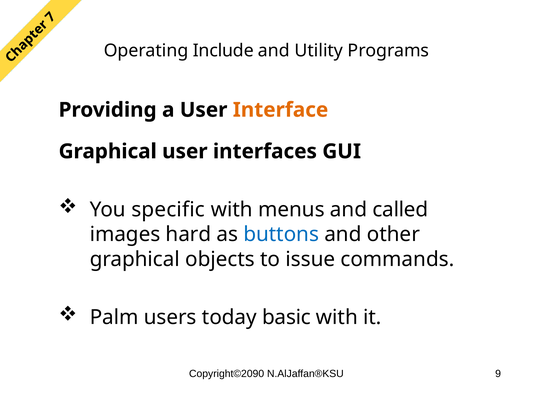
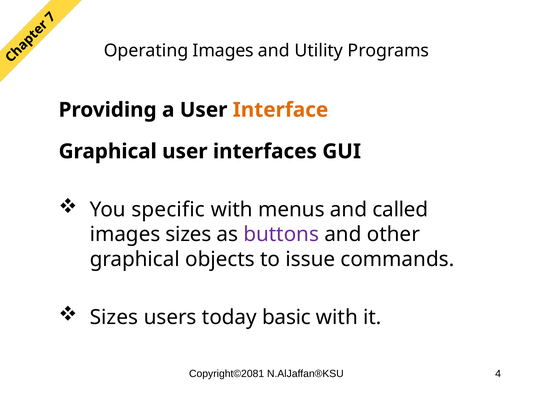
Operating Include: Include -> Images (223, 51)
images hard: hard -> sizes (188, 234)
buttons colour: blue -> purple (281, 234)
Palm: Palm -> Sizes (114, 317)
Copyright©2090: Copyright©2090 -> Copyright©2081 (227, 374)
9: 9 -> 4 (498, 374)
